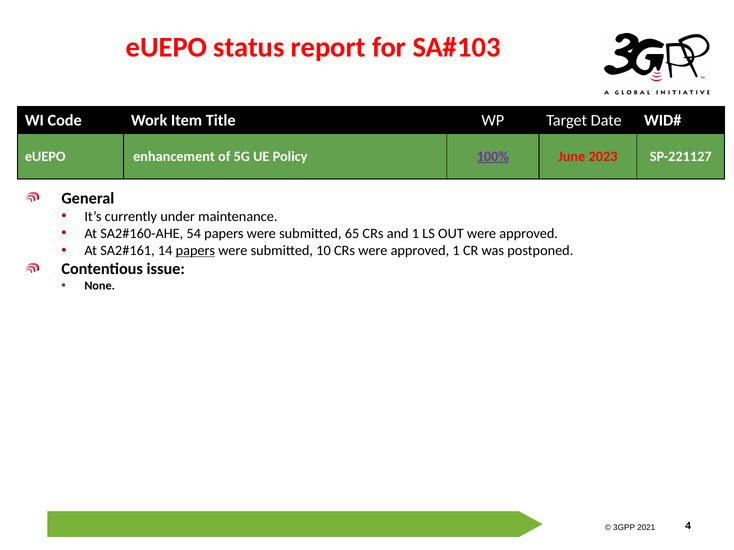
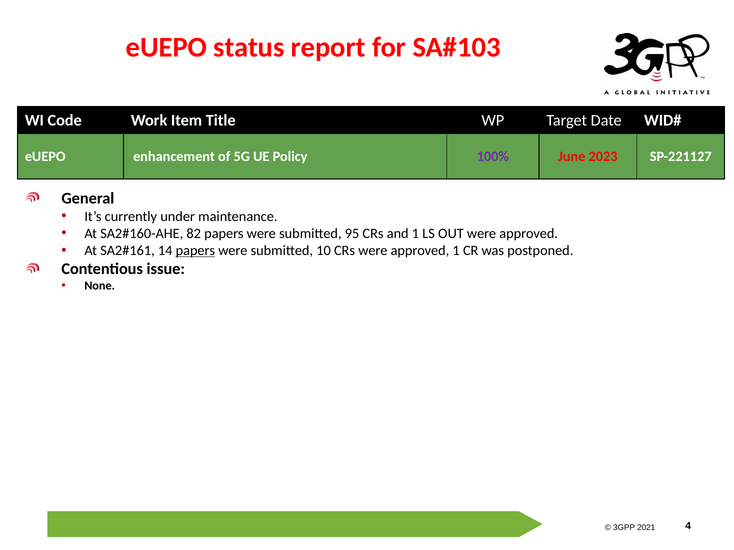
100% underline: present -> none (493, 157)
54: 54 -> 82 (194, 234)
65: 65 -> 95 (352, 234)
